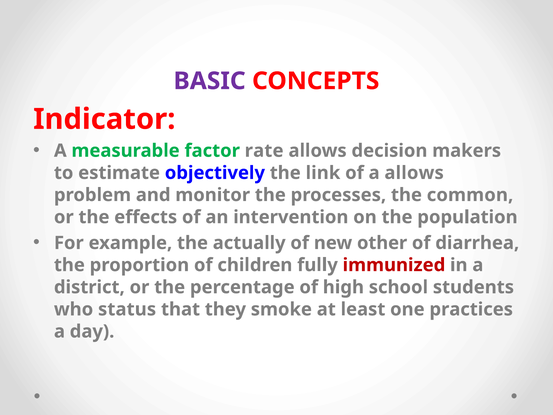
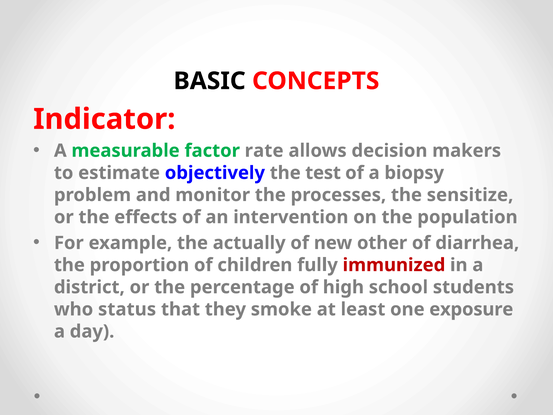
BASIC colour: purple -> black (210, 81)
link: link -> test (323, 173)
a allows: allows -> biopsy (414, 173)
common: common -> sensitize (470, 195)
practices: practices -> exposure (471, 309)
